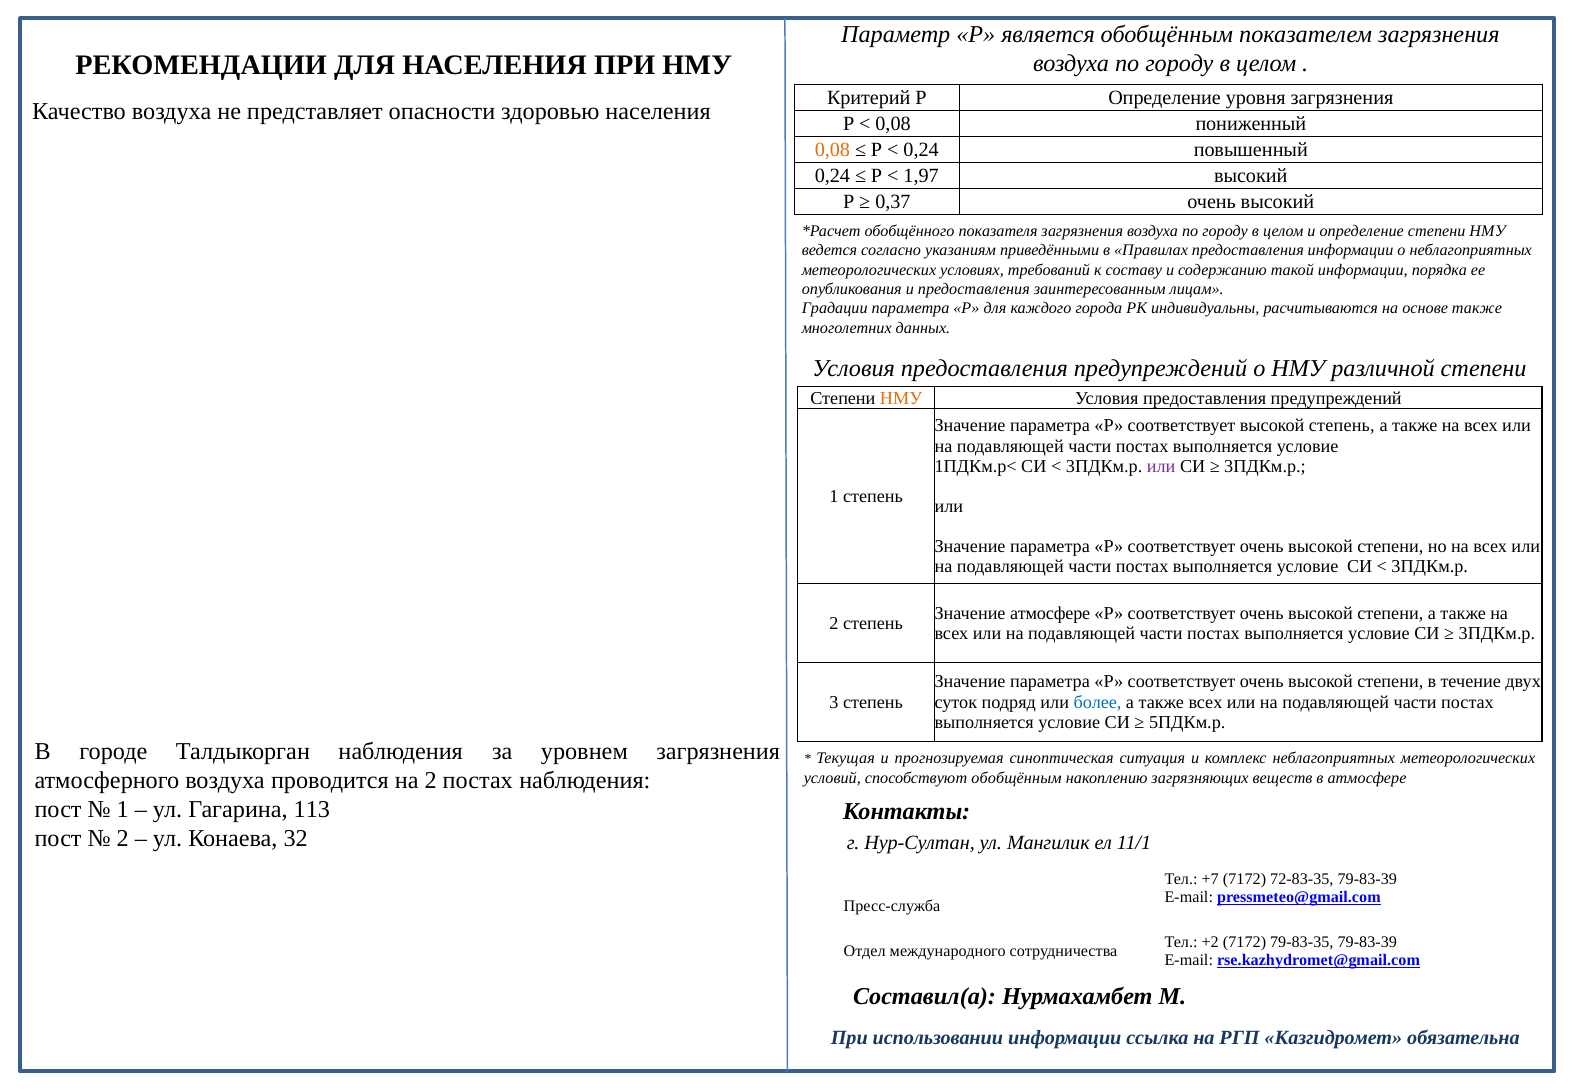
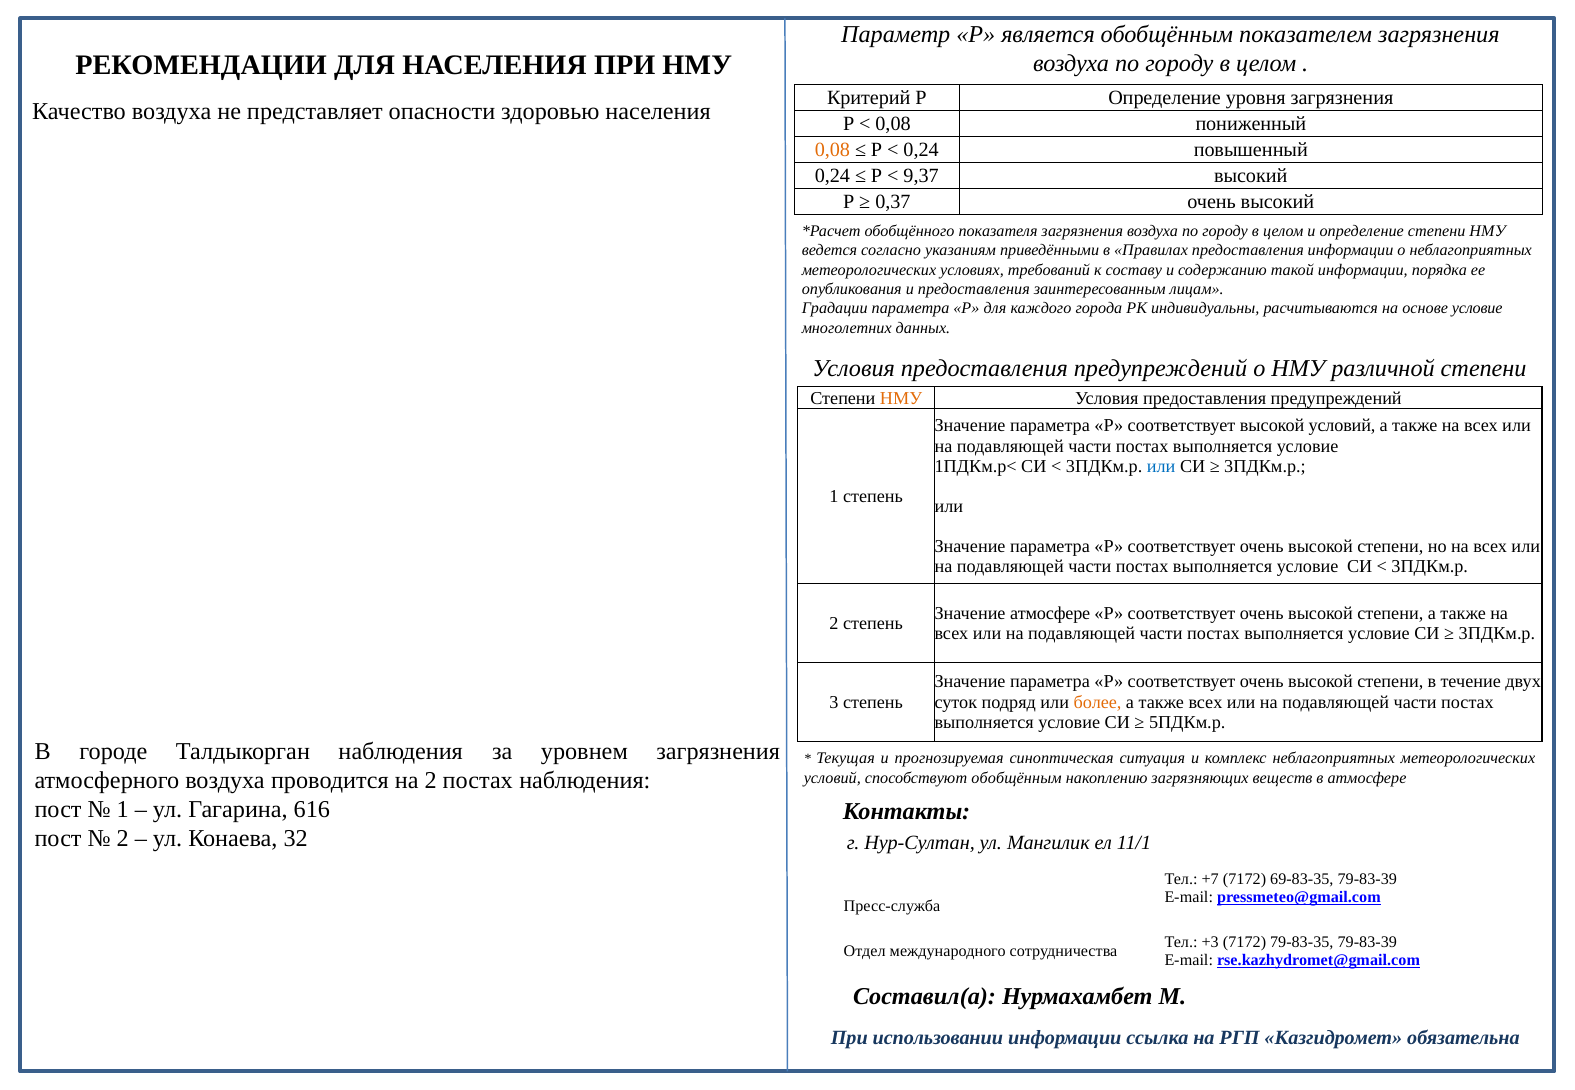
1,97: 1,97 -> 9,37 (921, 175)
основе также: также -> условие (1477, 309)
высокой степень: степень -> условий (1342, 426)
или colour: purple -> blue (1161, 466)
более colour: blue -> orange (1097, 702)
113: 113 -> 616 (312, 810)
72-83-35: 72-83-35 -> 69-83-35 (1302, 880)
+2: +2 -> +3 (1210, 943)
